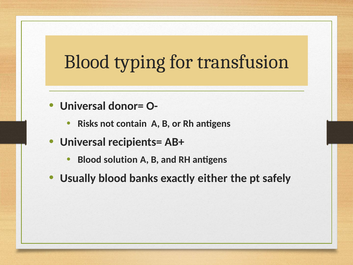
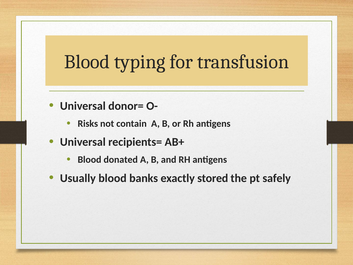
solution: solution -> donated (121, 160)
either: either -> stored (213, 178)
